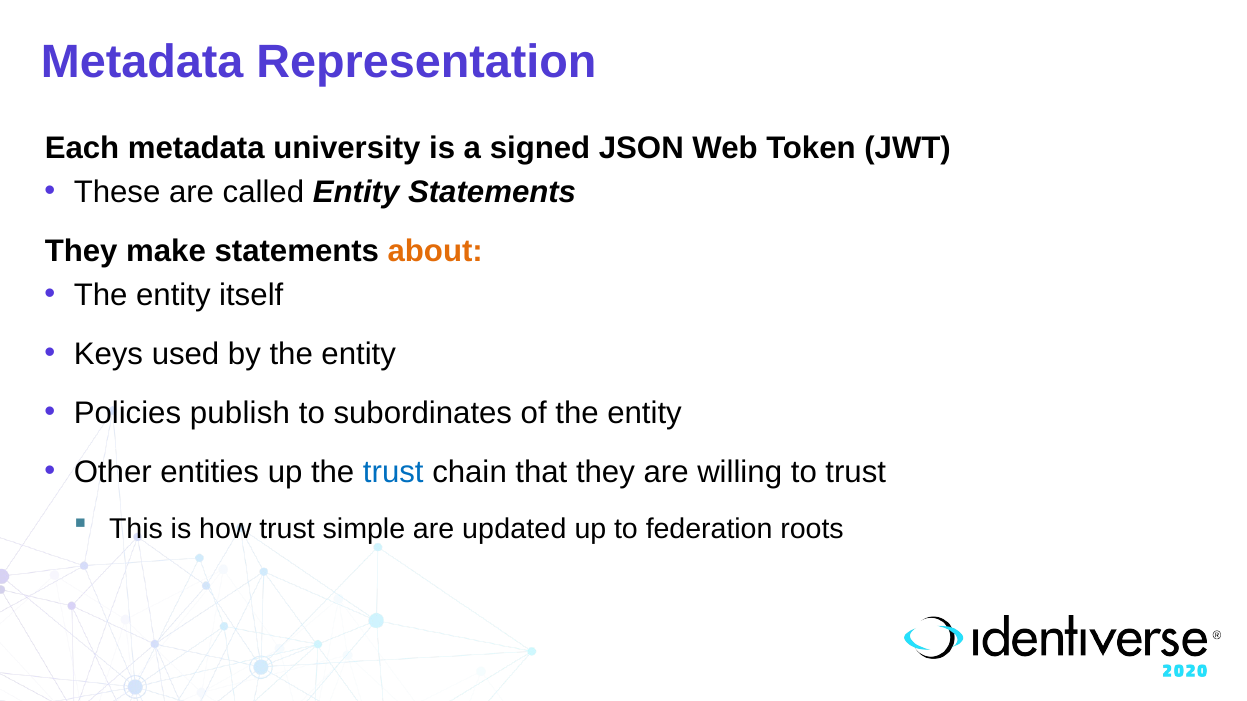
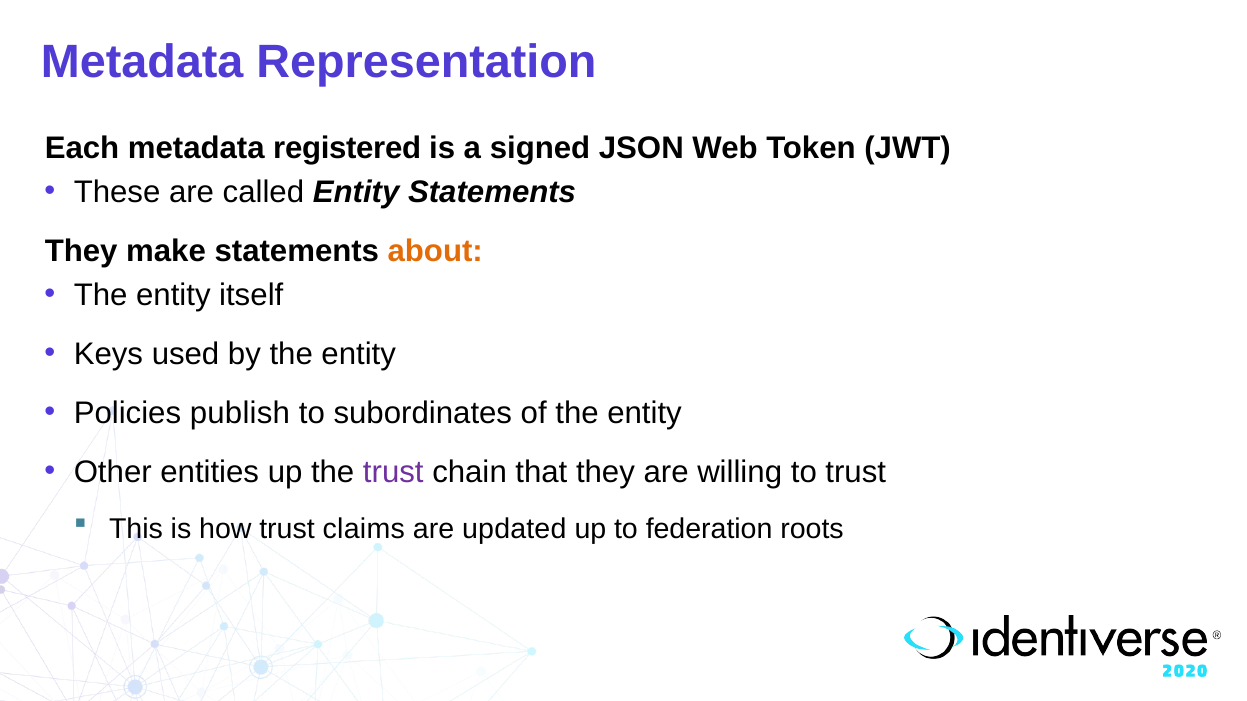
university: university -> registered (347, 148)
trust colour: blue -> purple (393, 473)
simple: simple -> claims (364, 529)
